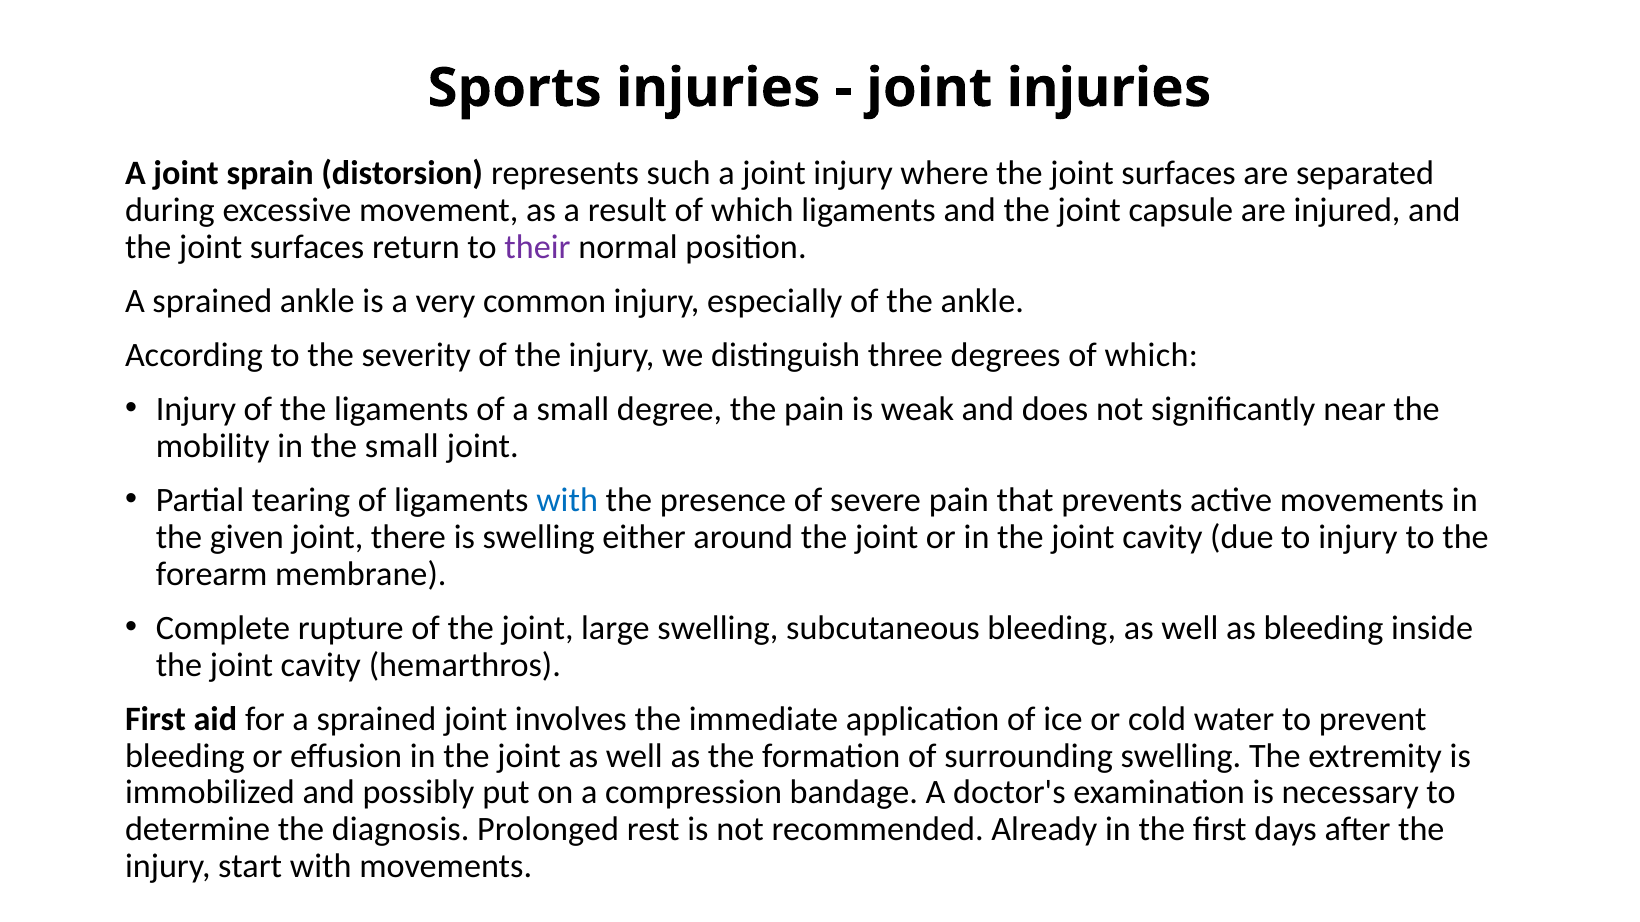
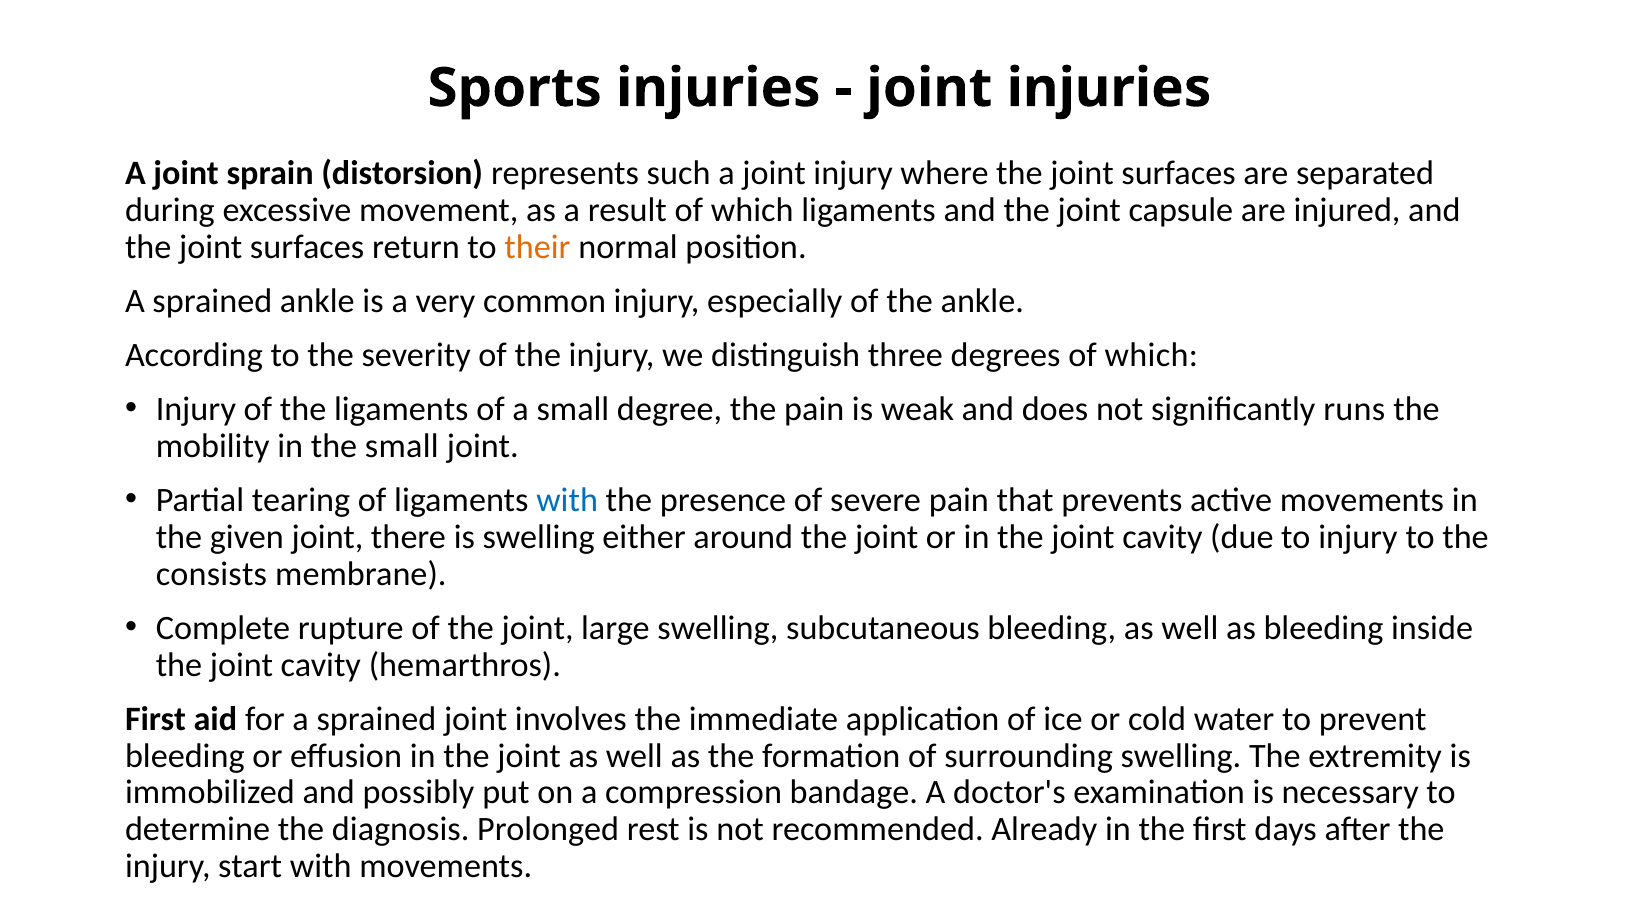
their colour: purple -> orange (537, 247)
near: near -> runs (1354, 409)
forearm: forearm -> consists (211, 574)
